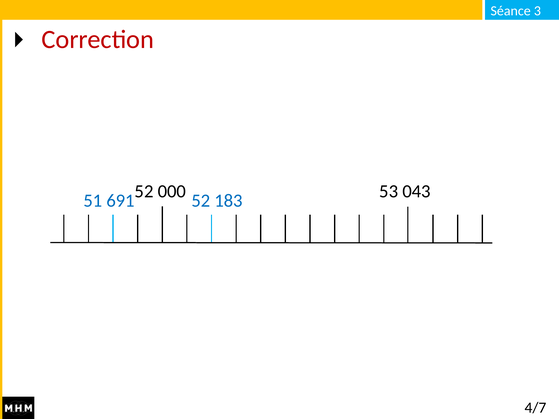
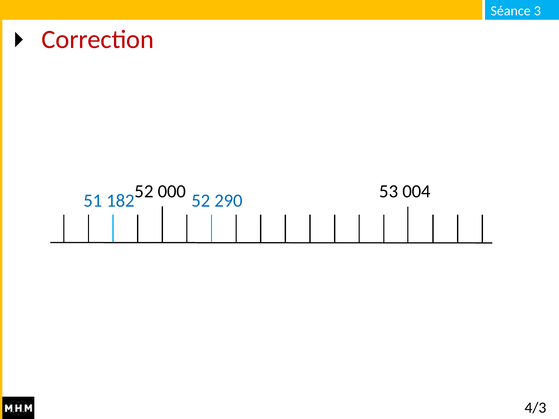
043: 043 -> 004 (417, 191)
691: 691 -> 182 (121, 201)
183: 183 -> 290 (229, 201)
4/7: 4/7 -> 4/3 (535, 408)
